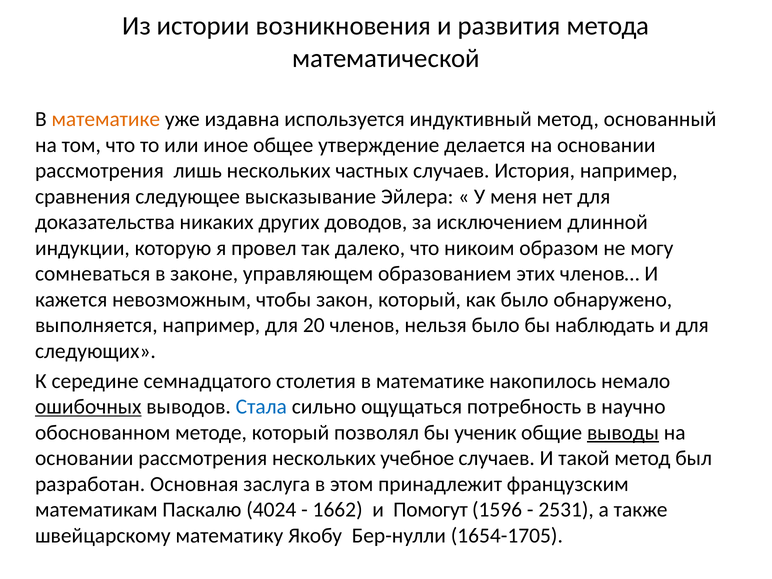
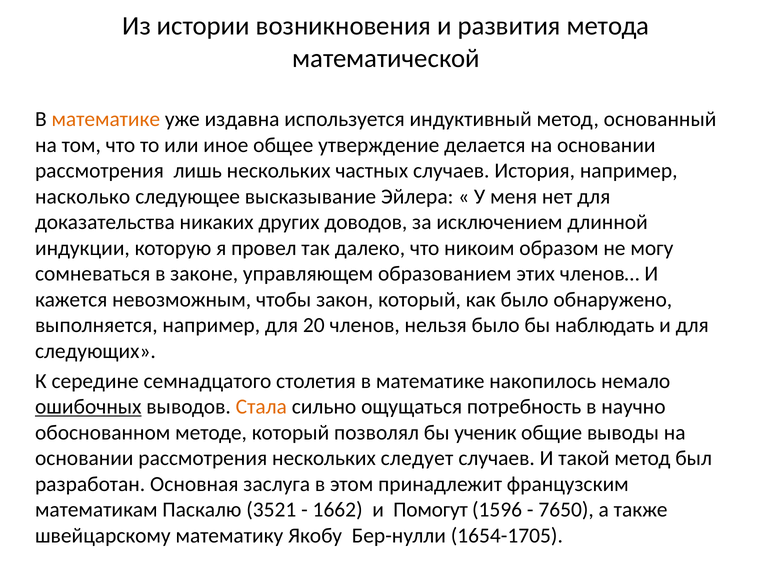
сравнения: сравнения -> насколько (83, 196)
Стала colour: blue -> orange (261, 407)
выводы underline: present -> none (623, 432)
учебное: учебное -> следует (417, 458)
4024: 4024 -> 3521 (271, 510)
2531: 2531 -> 7650 (566, 510)
